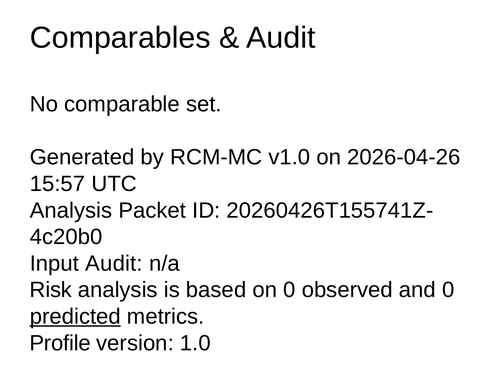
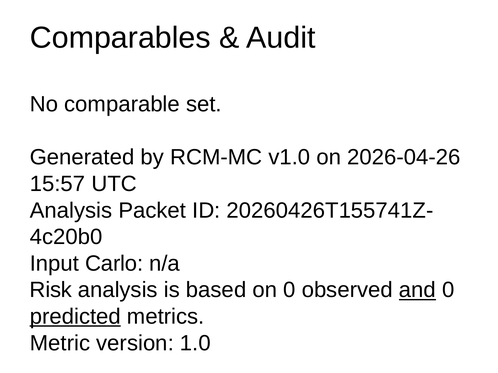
Input Audit: Audit -> Carlo (114, 264)
and underline: none -> present (417, 290)
Profile: Profile -> Metric (60, 344)
